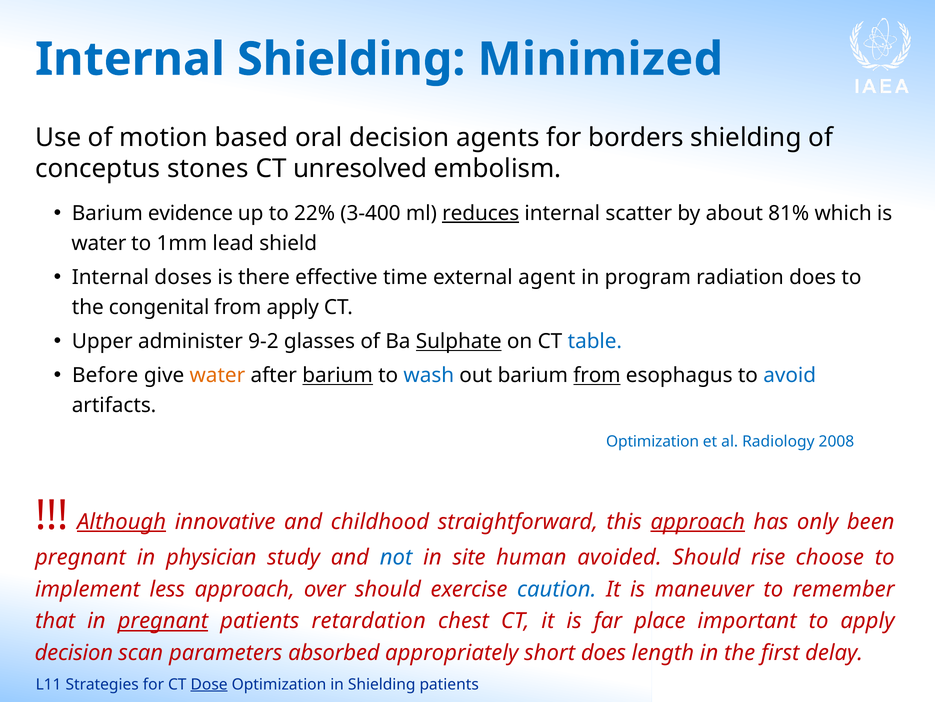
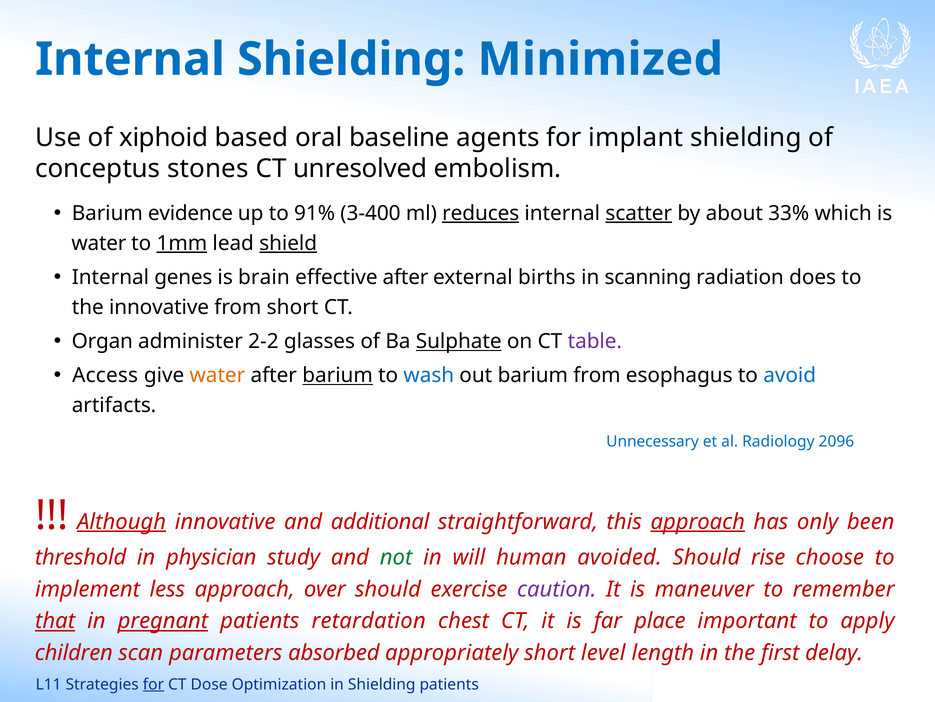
motion: motion -> xiphoid (164, 137)
oral decision: decision -> baseline (399, 137)
borders: borders -> implant (636, 137)
22%: 22% -> 91% (315, 213)
scatter underline: none -> present (639, 213)
81%: 81% -> 33% (789, 213)
1mm underline: none -> present (182, 243)
shield underline: none -> present (288, 243)
doses: doses -> genes (183, 277)
there: there -> brain (264, 277)
effective time: time -> after (405, 277)
agent: agent -> births (547, 277)
program: program -> scanning (648, 277)
the congenital: congenital -> innovative (159, 307)
from apply: apply -> short (293, 307)
Upper: Upper -> Organ (102, 341)
9-2: 9-2 -> 2-2 (263, 341)
table colour: blue -> purple (595, 341)
Before: Before -> Access (105, 375)
from underline: present -> none (597, 375)
Optimization: Optimization -> Unnecessary (653, 441)
2008: 2008 -> 2096 (836, 441)
childhood: childhood -> additional (380, 521)
pregnant: pregnant -> threshold (81, 557)
not colour: blue -> green (396, 557)
site: site -> will (469, 557)
caution colour: blue -> purple (557, 589)
that underline: none -> present (55, 620)
decision: decision -> children (74, 652)
short does: does -> level (603, 652)
for underline: none -> present (153, 684)
Dose underline: present -> none (209, 684)
